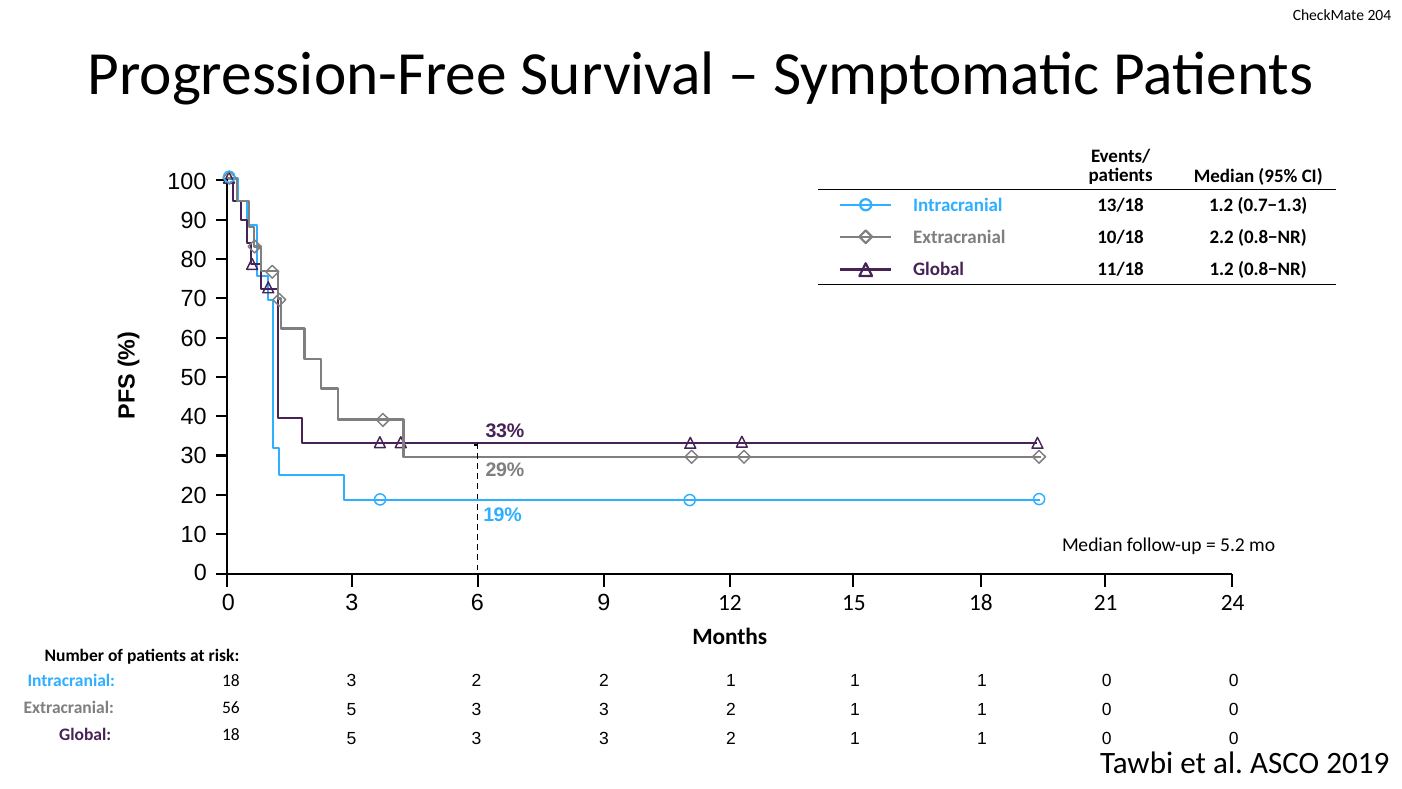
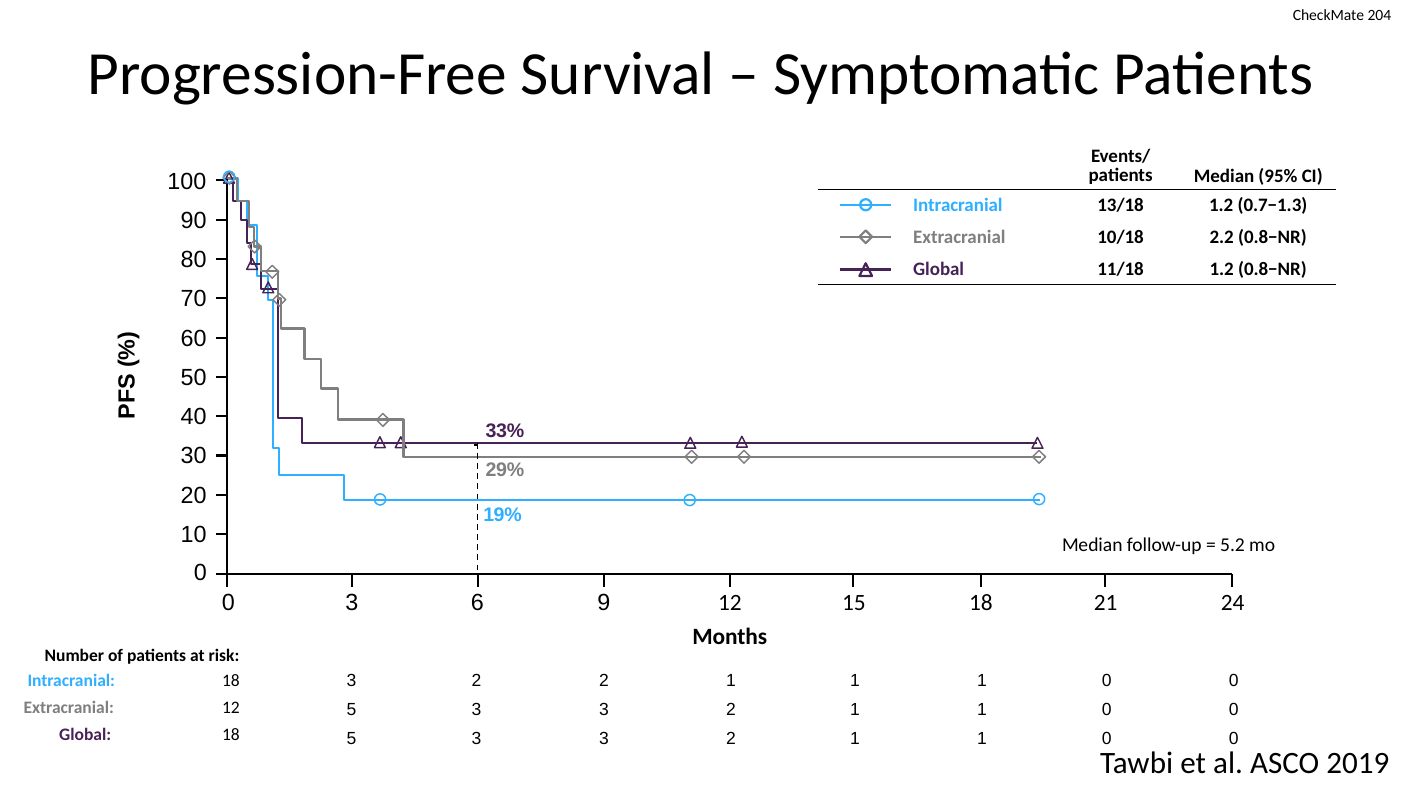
Extracranial 56: 56 -> 12 (231, 707)
